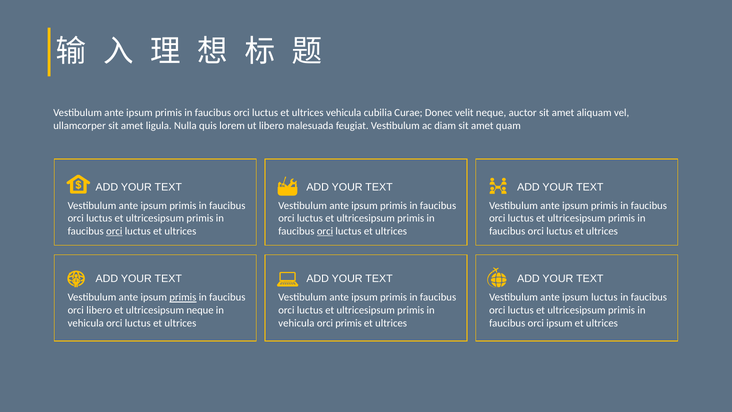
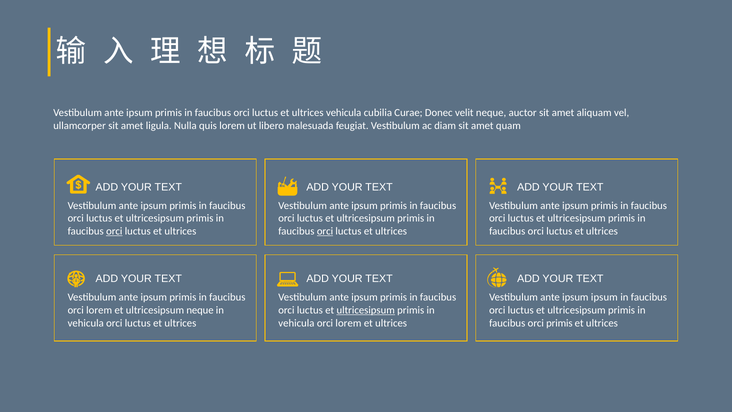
primis underline: present -> none (183, 297)
ipsum luctus: luctus -> ipsum (604, 297)
libero: libero -> lorem (99, 310)
ultricesipsum underline: none -> present (366, 310)
primis: primis -> lorem (348, 323)
orci ipsum: ipsum -> primis (559, 323)
